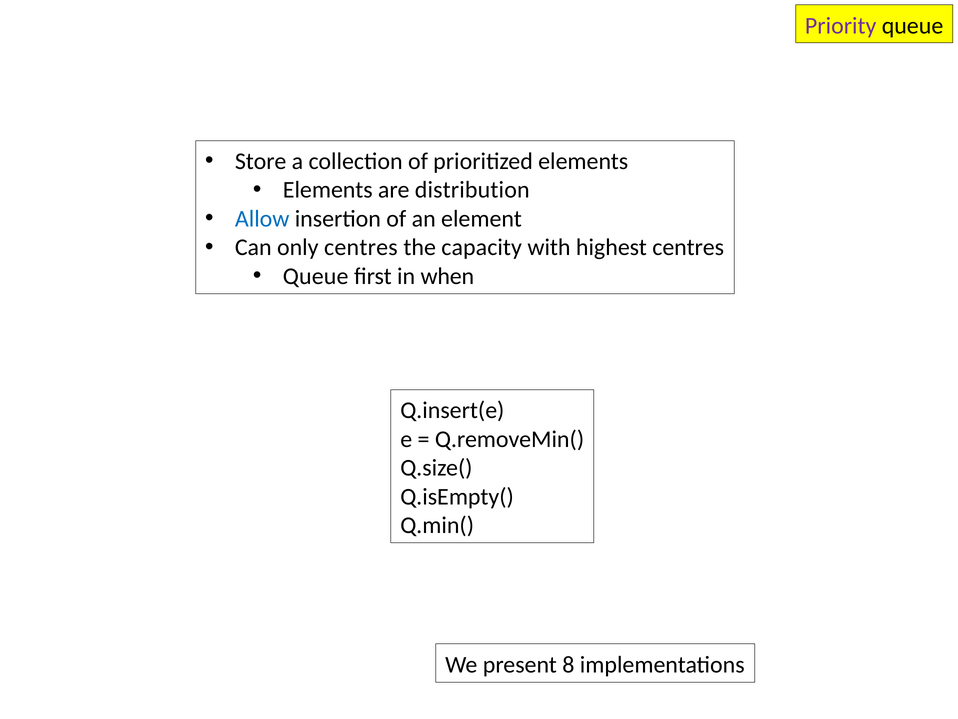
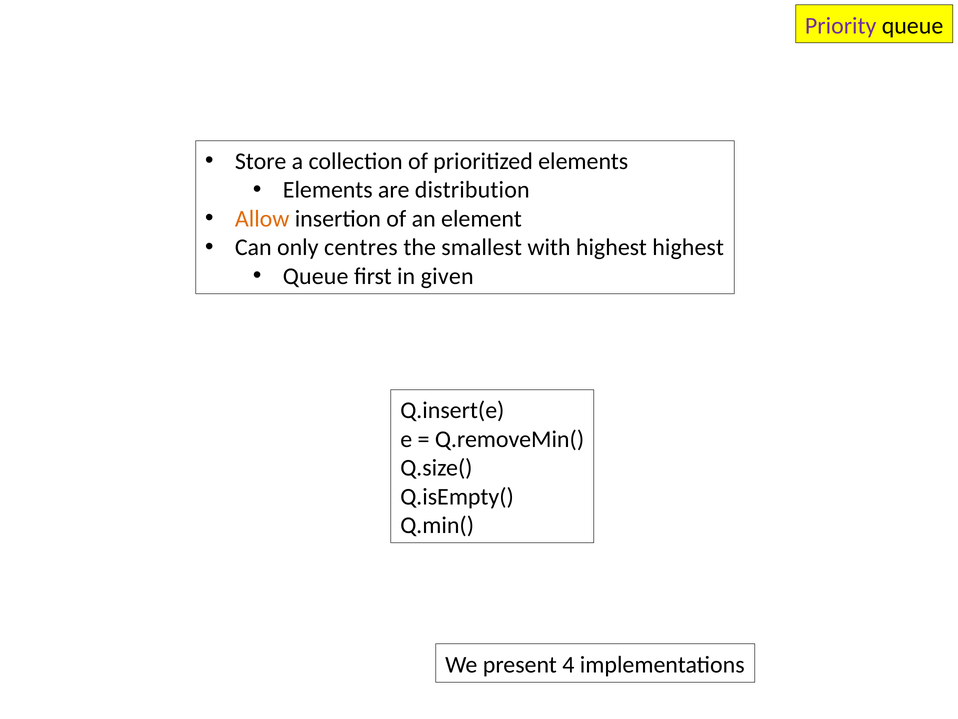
Allow colour: blue -> orange (262, 219)
capacity: capacity -> smallest (482, 247)
highest centres: centres -> highest (688, 247)
when: when -> given (447, 276)
8: 8 -> 4 (568, 664)
